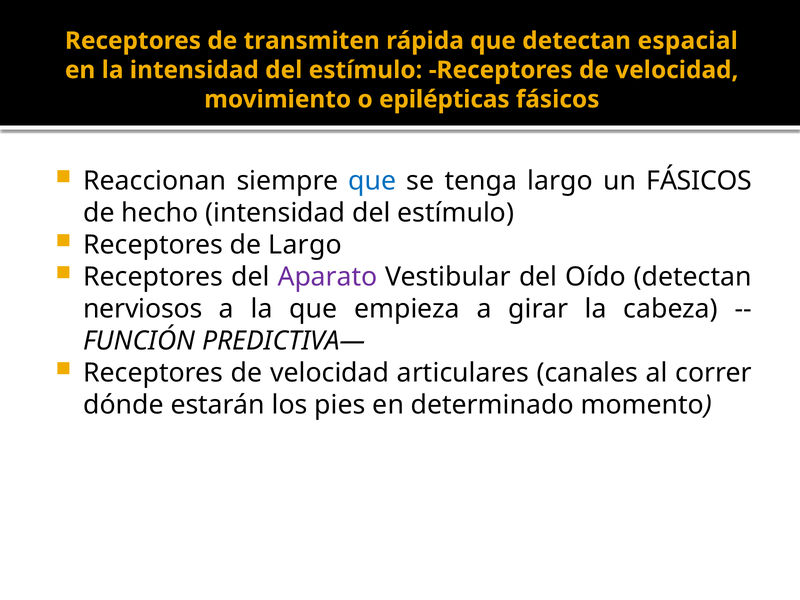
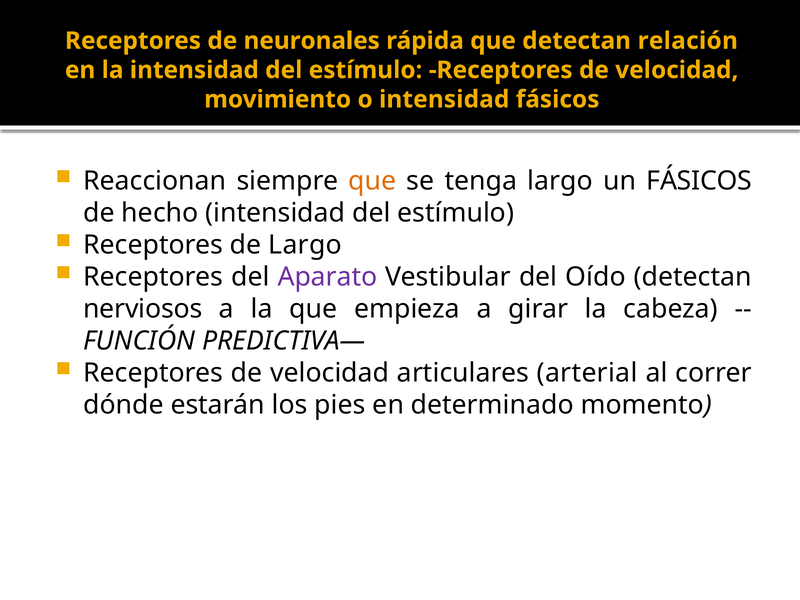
transmiten: transmiten -> neuronales (312, 41)
espacial: espacial -> relación (688, 41)
o epilépticas: epilépticas -> intensidad (444, 99)
que colour: blue -> orange (372, 181)
canales: canales -> arterial (587, 373)
